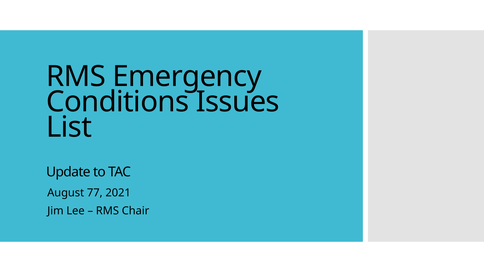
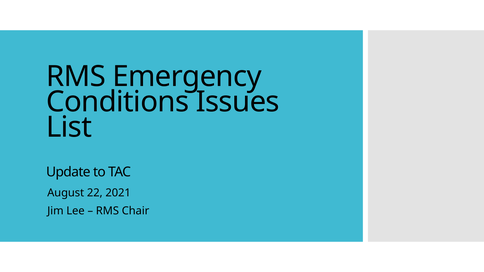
77: 77 -> 22 (95, 193)
